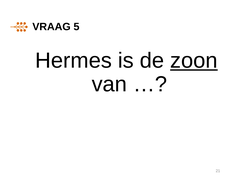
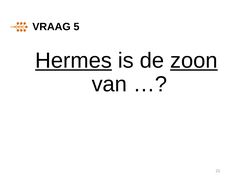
Hermes underline: none -> present (73, 61)
